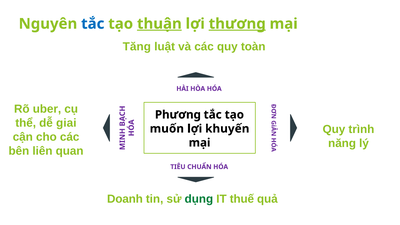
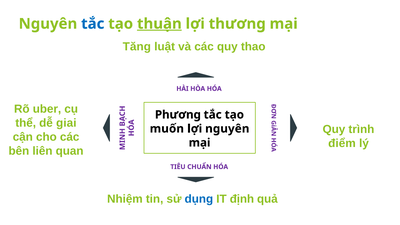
thương underline: present -> none (237, 24)
toàn: toàn -> thao (253, 46)
lợi khuyến: khuyến -> nguyên (227, 129)
năng: năng -> điểm (342, 143)
Doanh: Doanh -> Nhiệm (125, 199)
dụng colour: green -> blue (199, 199)
thuế: thuế -> định (242, 199)
